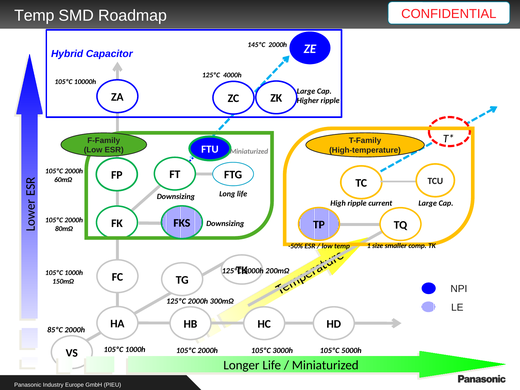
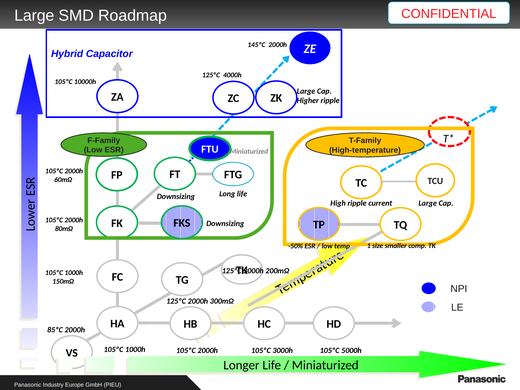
Temp: Temp -> Large (34, 16)
